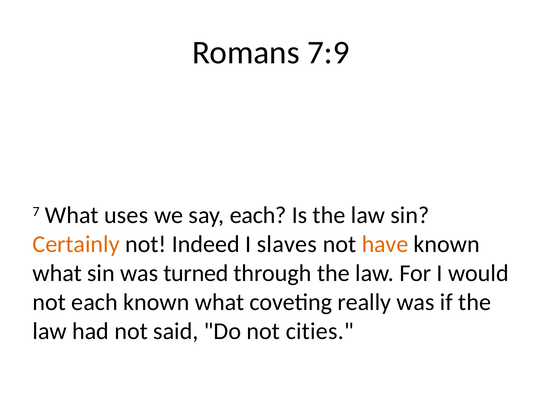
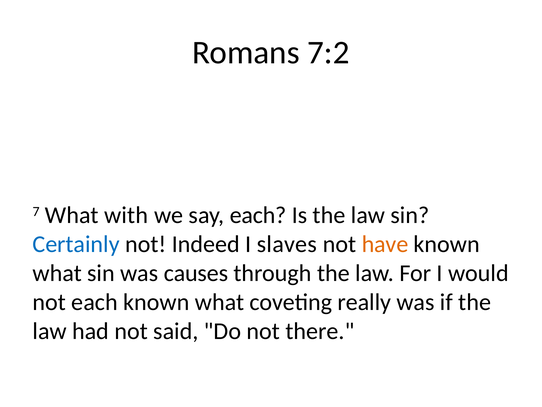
7:9: 7:9 -> 7:2 (328, 52)
uses: uses -> with (126, 215)
Certainly colour: orange -> blue (76, 244)
turned: turned -> causes (196, 273)
cities: cities -> there (320, 331)
